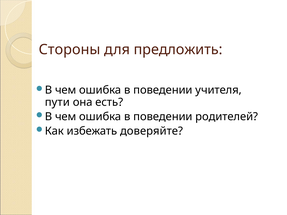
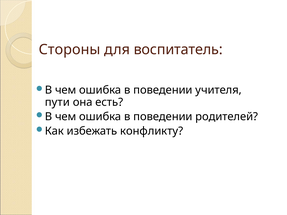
предложить: предложить -> воспитатель (178, 50)
доверяйте: доверяйте -> конфликту (152, 131)
